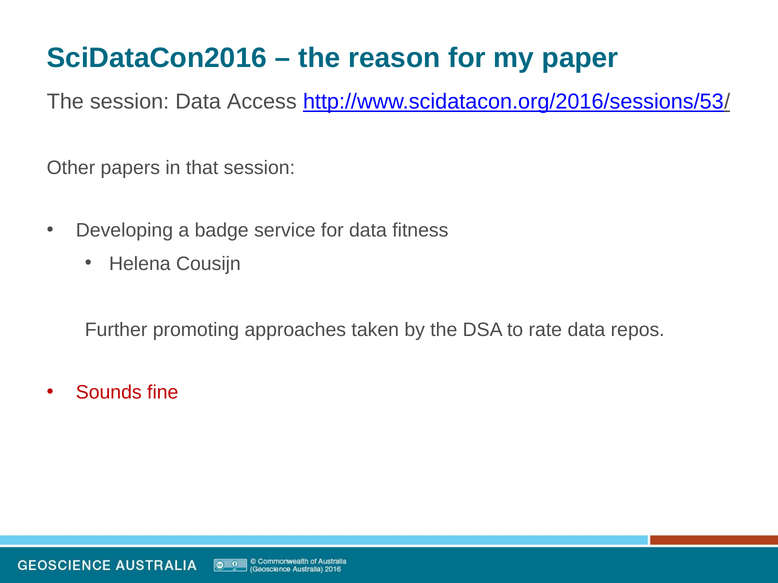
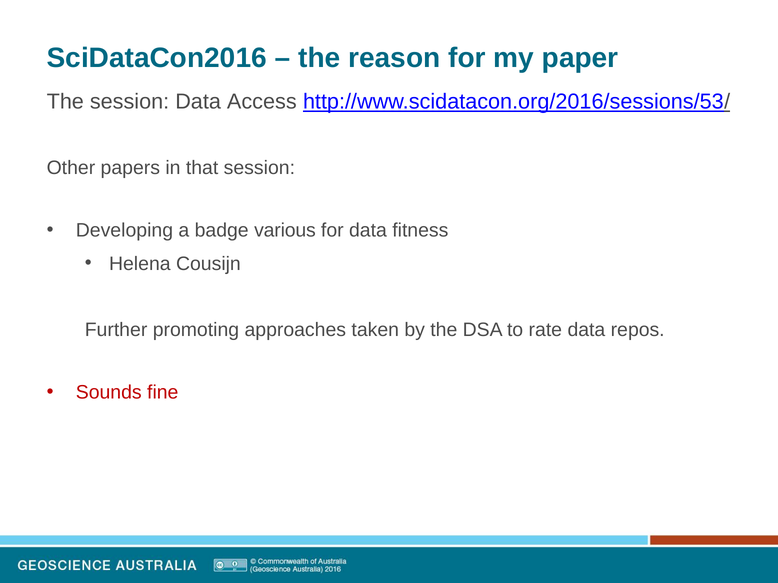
service: service -> various (285, 231)
